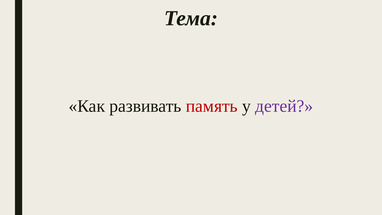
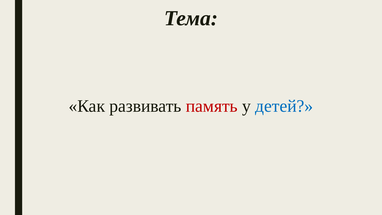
детей colour: purple -> blue (284, 106)
